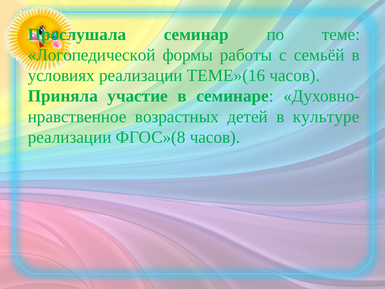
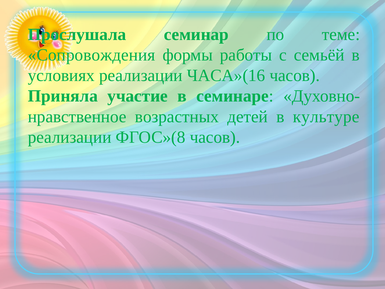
Логопедической: Логопедической -> Сопровождения (92, 55)
ТЕМЕ»(16: ТЕМЕ»(16 -> ЧАСА»(16 (226, 75)
